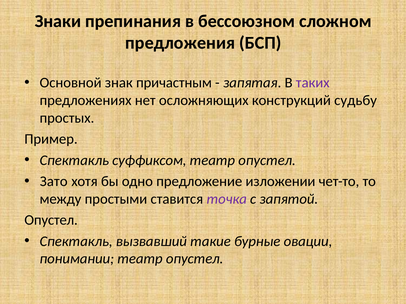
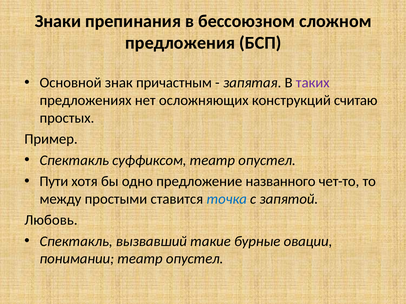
судьбу: судьбу -> считаю (356, 100)
Зато: Зато -> Пути (54, 182)
изложении: изложении -> названного (280, 182)
точка colour: purple -> blue (227, 199)
Опустел: Опустел -> Любовь (51, 220)
